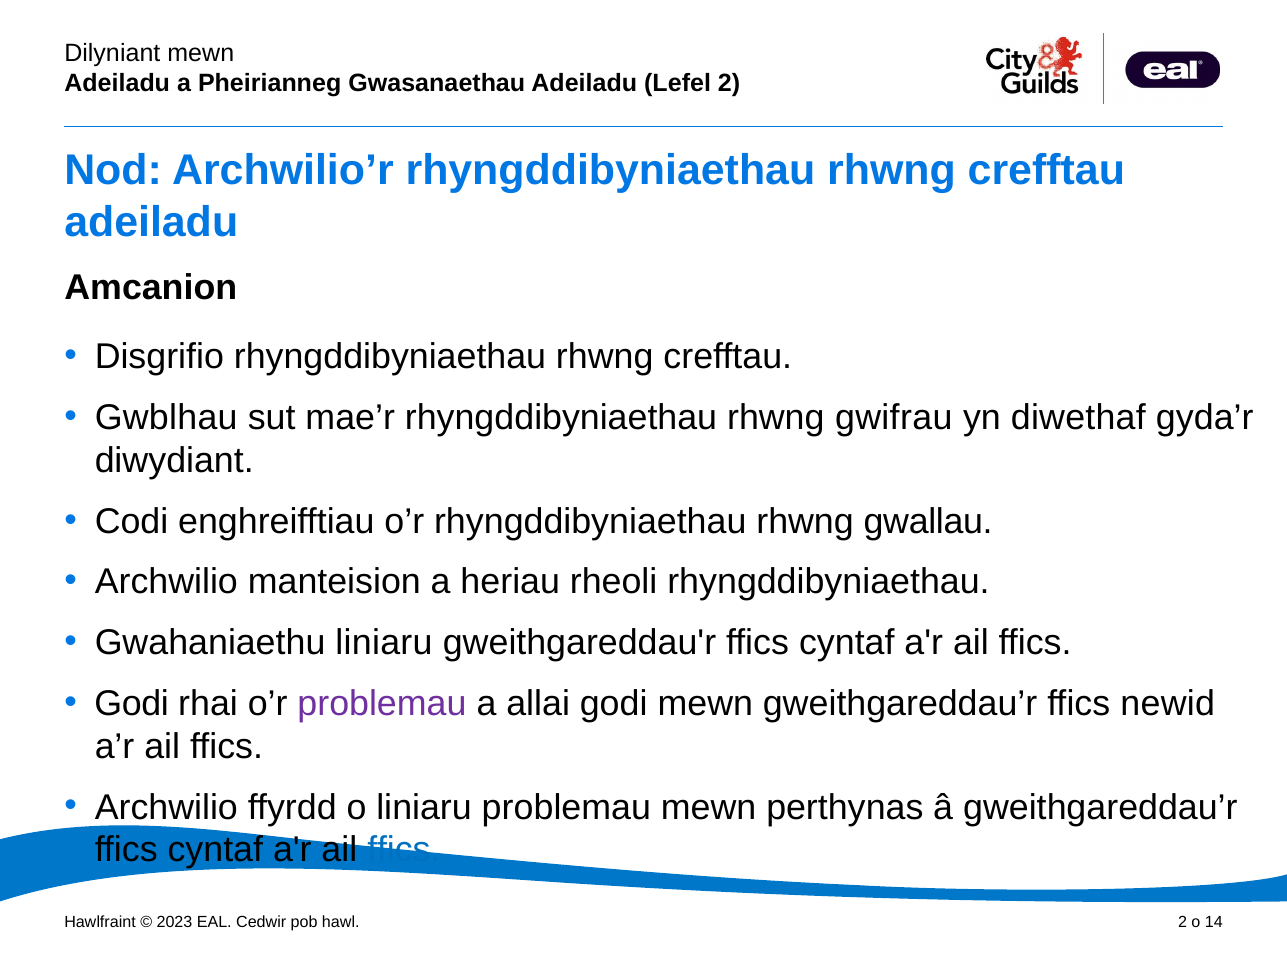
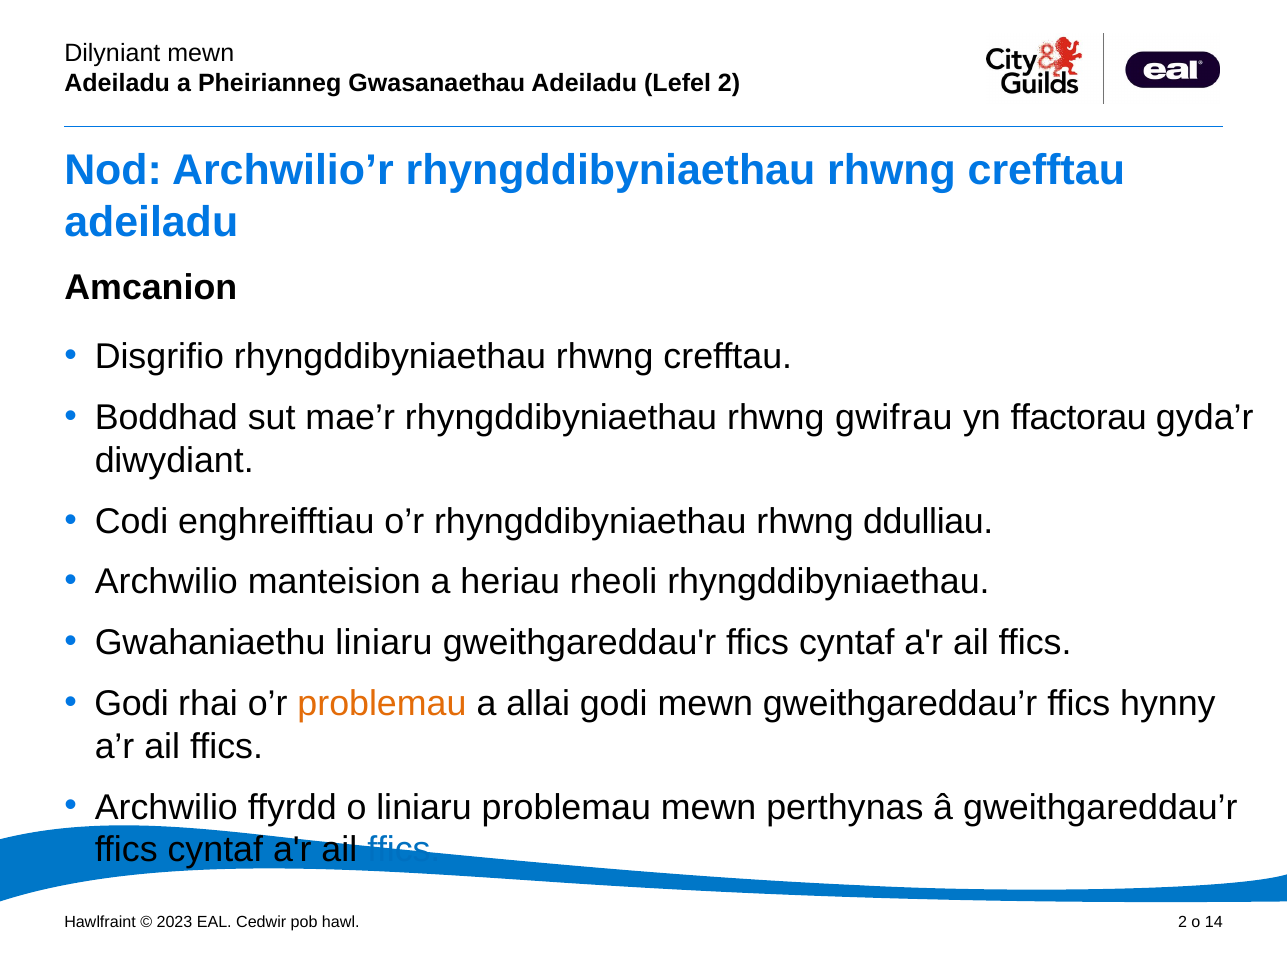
Gwblhau: Gwblhau -> Boddhad (166, 418)
diwethaf: diwethaf -> ffactorau (1079, 418)
gwallau: gwallau -> ddulliau (928, 521)
problemau colour: purple -> orange (382, 704)
newid: newid -> hynny (1168, 704)
